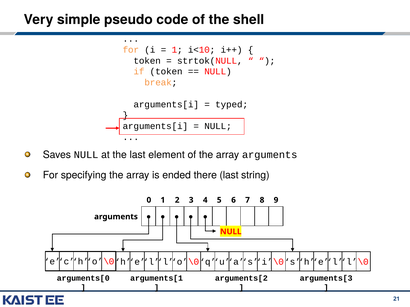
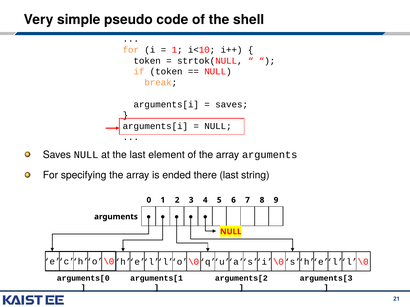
typed: typed -> saves (232, 105)
